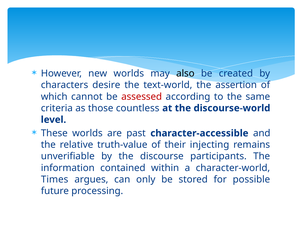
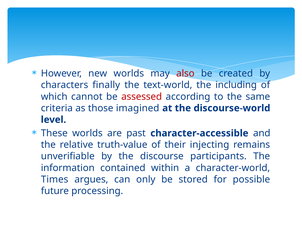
also colour: black -> red (185, 74)
desire: desire -> finally (106, 85)
assertion: assertion -> including (236, 85)
countless: countless -> imagined (138, 108)
